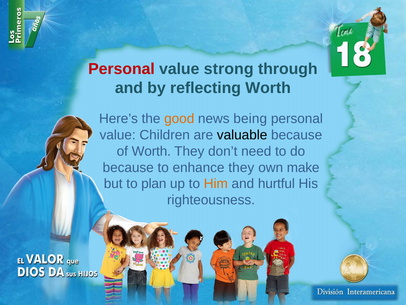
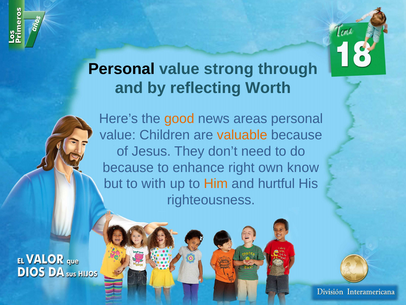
Personal colour: red -> black (121, 69)
being: being -> areas (250, 119)
valuable colour: black -> orange (242, 135)
of Worth: Worth -> Jesus (151, 151)
enhance they: they -> right (241, 167)
make: make -> know (303, 167)
plan: plan -> with (154, 184)
